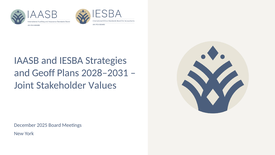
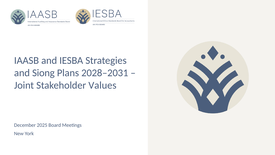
Geoff: Geoff -> Siong (43, 73)
